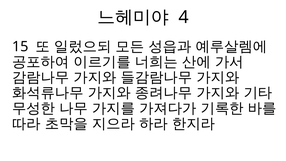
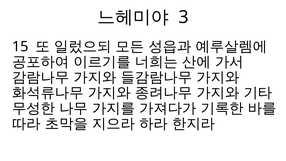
4: 4 -> 3 (184, 17)
